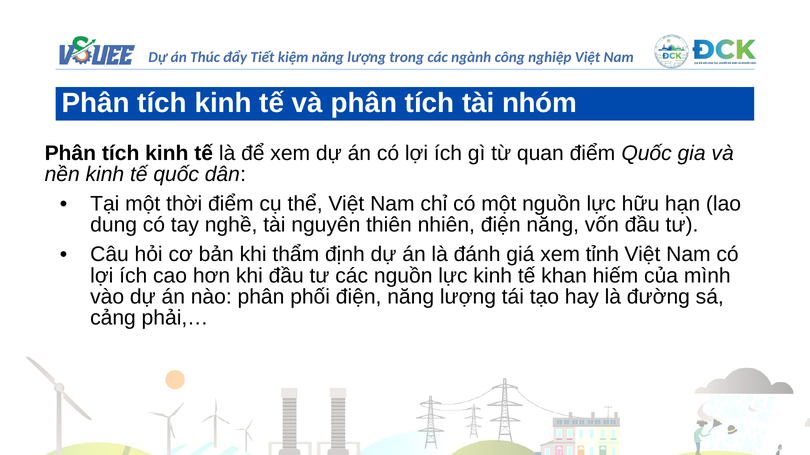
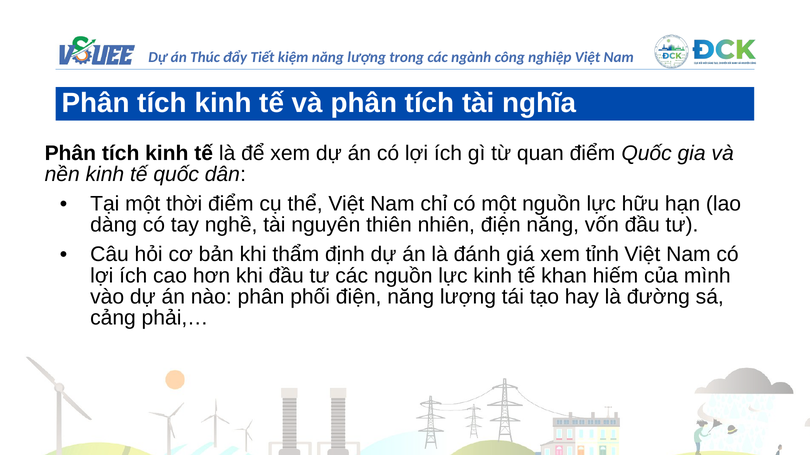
nhóm: nhóm -> nghĩa (539, 103)
dung: dung -> dàng (114, 225)
